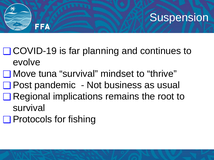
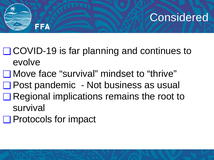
Suspension: Suspension -> Considered (179, 18)
tuna: tuna -> face (48, 74)
fishing: fishing -> impact (82, 120)
